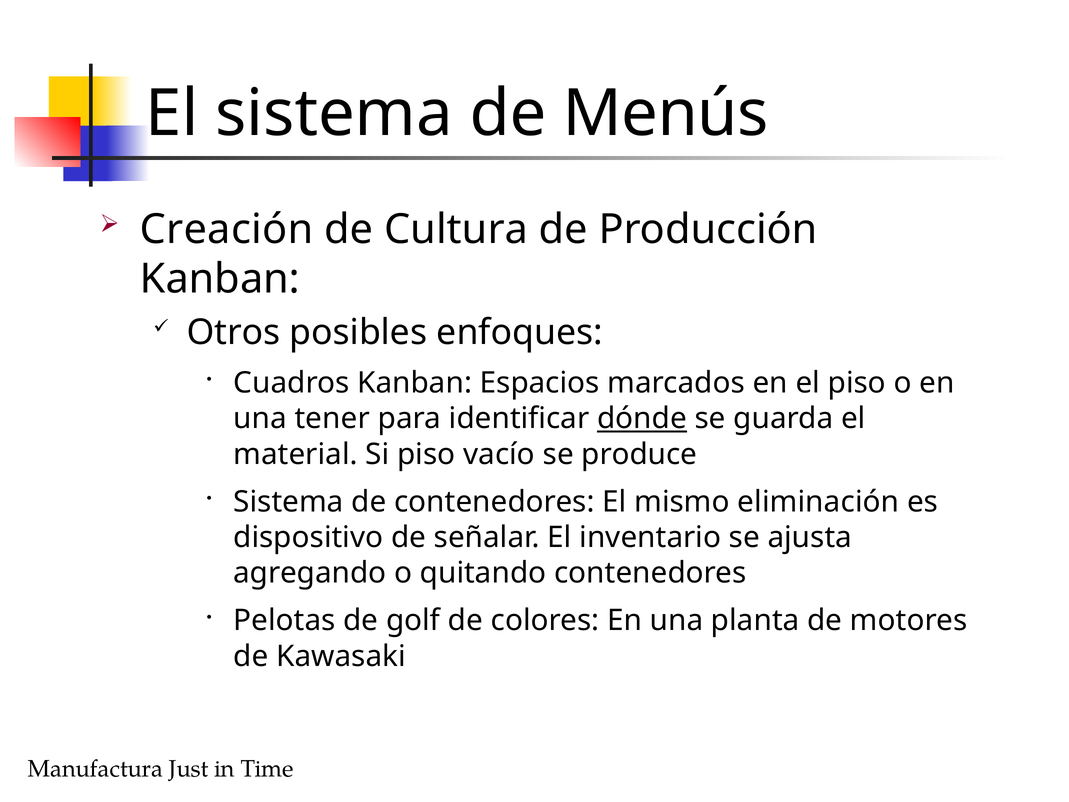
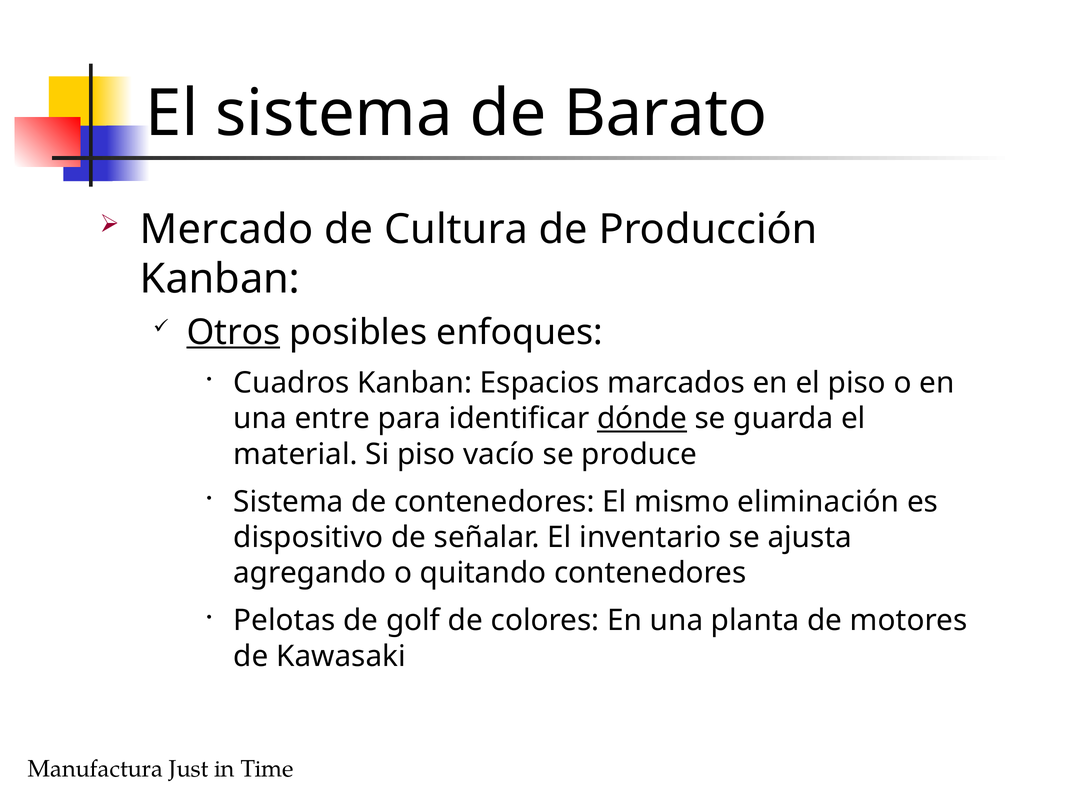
Menús: Menús -> Barato (665, 114)
Creación: Creación -> Mercado (227, 229)
Otros underline: none -> present (233, 332)
tener: tener -> entre (332, 418)
